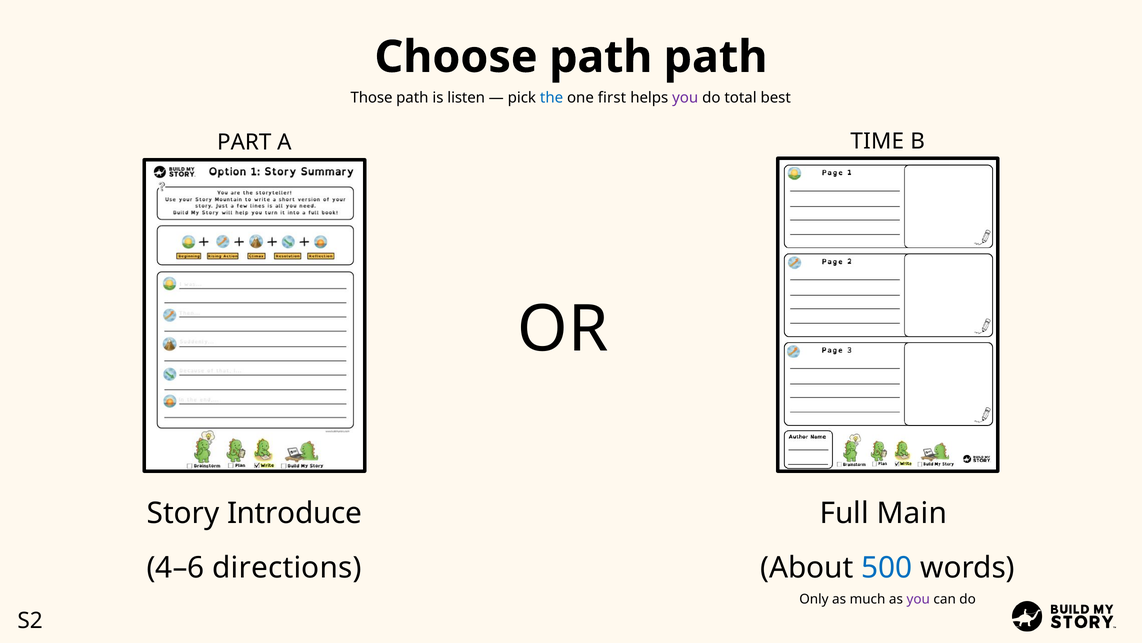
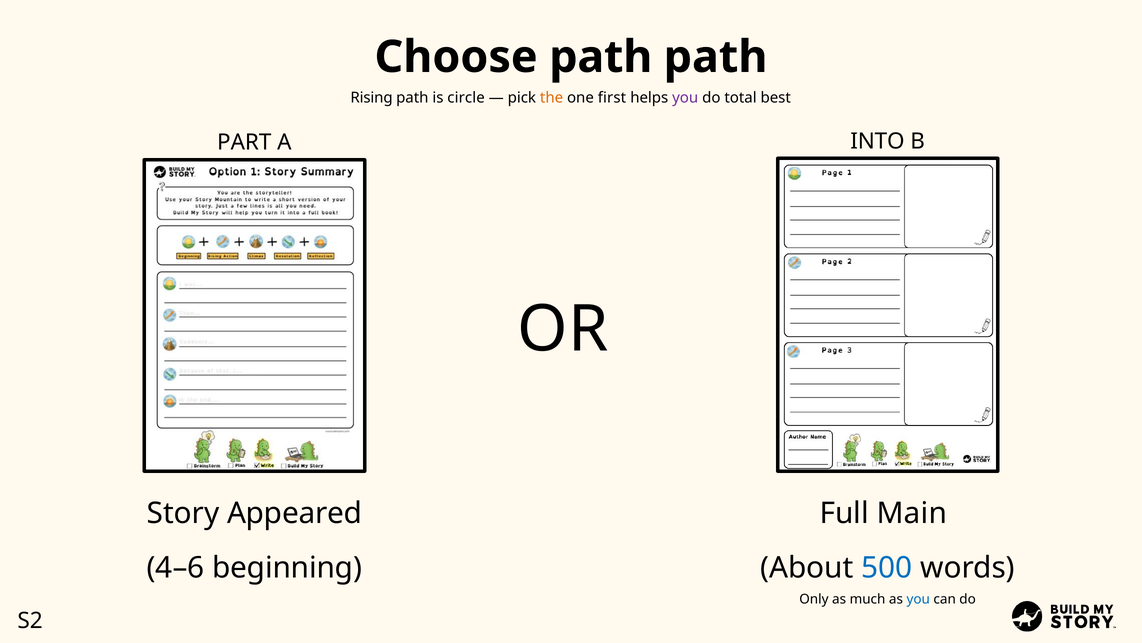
Those: Those -> Rising (372, 98)
listen: listen -> circle (466, 98)
the colour: blue -> orange (552, 98)
TIME: TIME -> INTO (877, 141)
Introduce: Introduce -> Appeared (295, 513)
directions: directions -> beginning (287, 567)
you colour: purple -> blue (918, 599)
